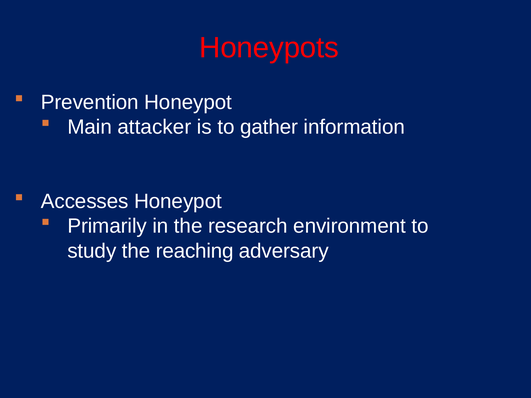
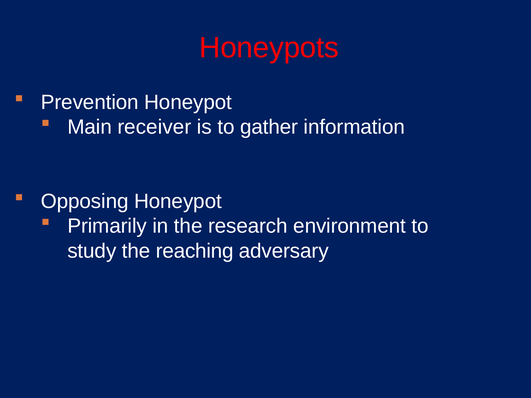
attacker: attacker -> receiver (154, 127)
Accesses: Accesses -> Opposing (85, 201)
